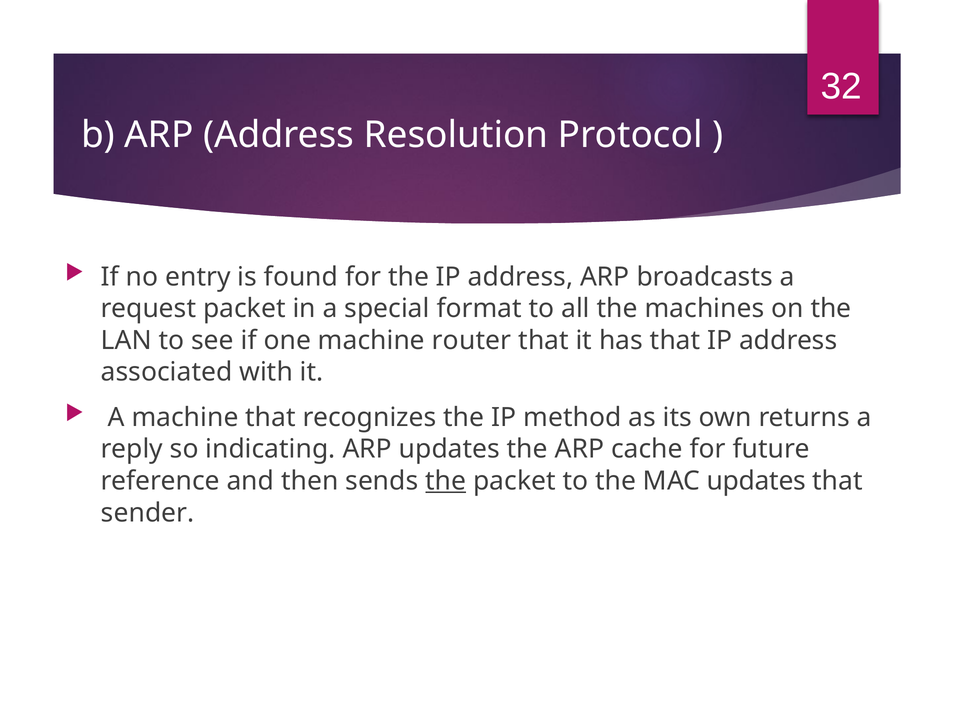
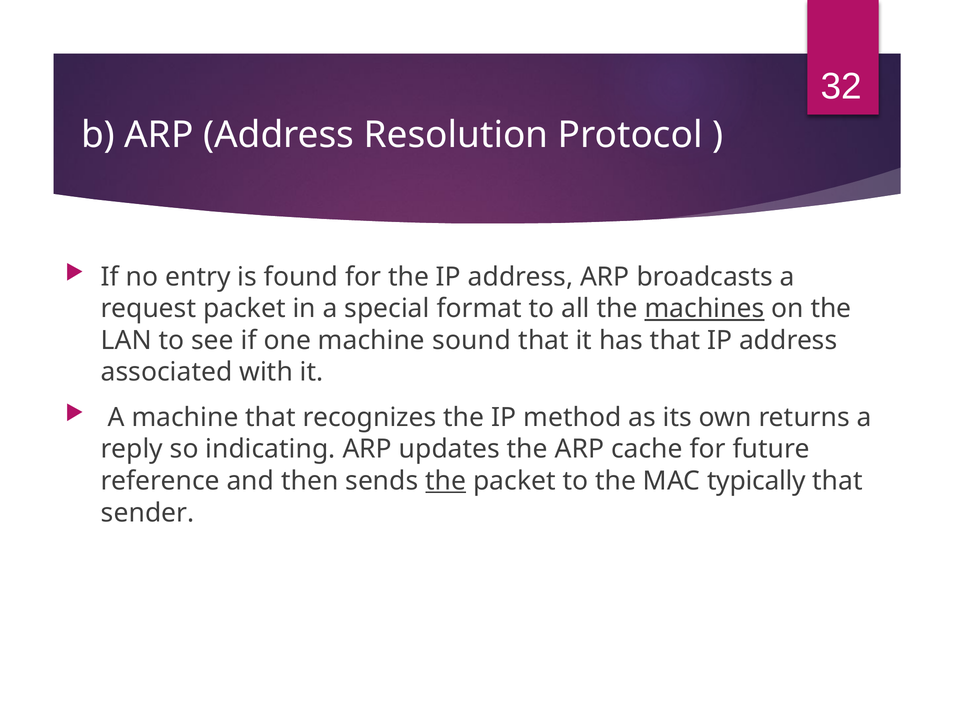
machines underline: none -> present (704, 308)
router: router -> sound (472, 340)
MAC updates: updates -> typically (756, 481)
